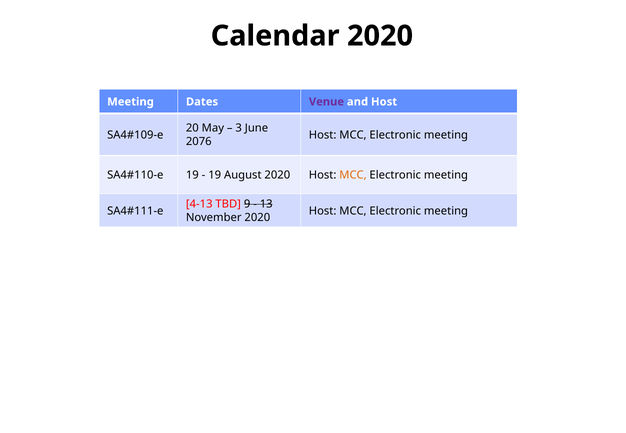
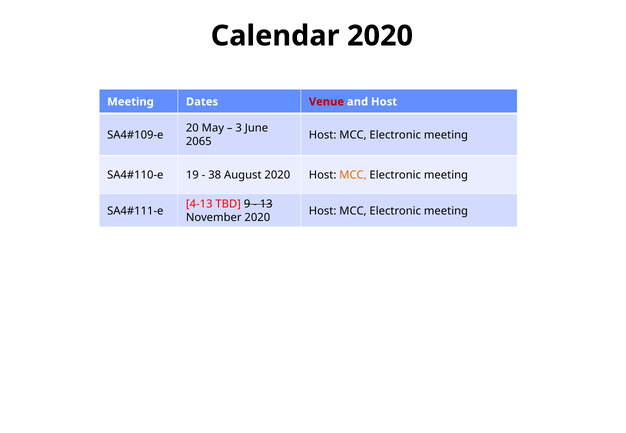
Venue colour: purple -> red (326, 102)
2076: 2076 -> 2065 (199, 142)
19: 19 -> 38 (215, 175)
